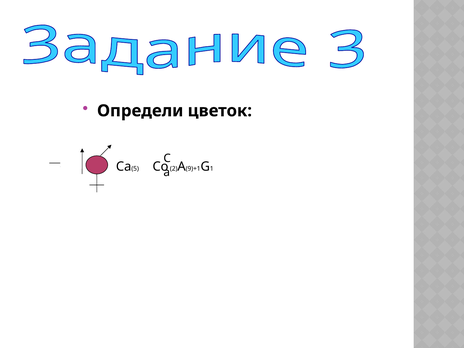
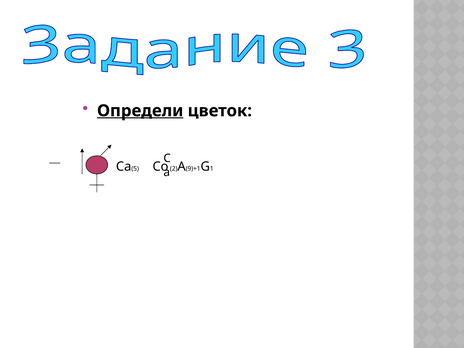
Определи underline: none -> present (140, 111)
